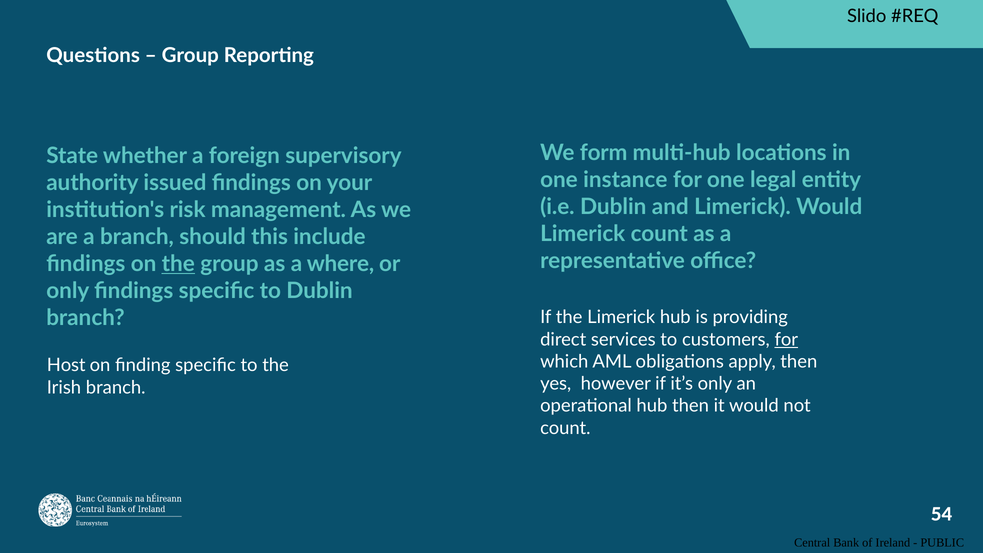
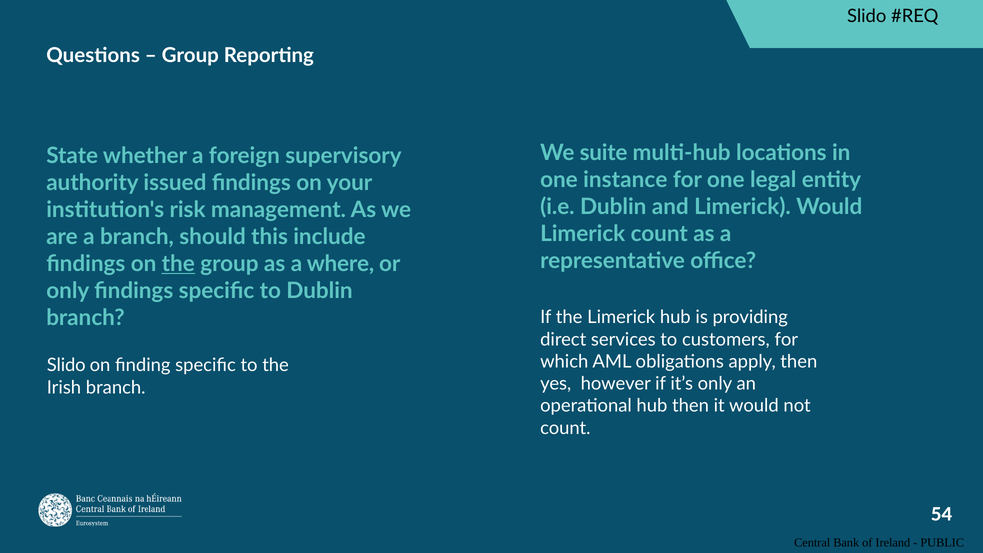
form: form -> suite (604, 153)
for underline: present -> none (786, 339)
Host: Host -> Slido (66, 365)
